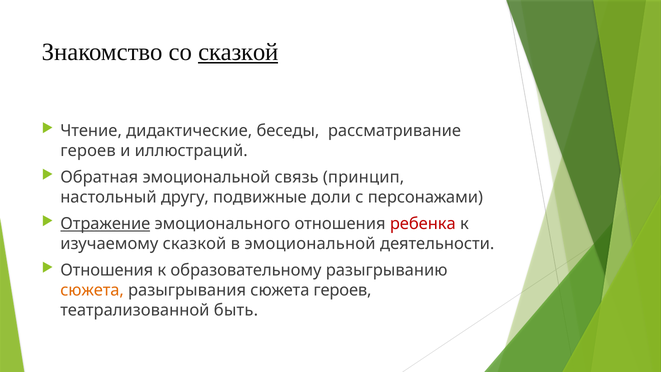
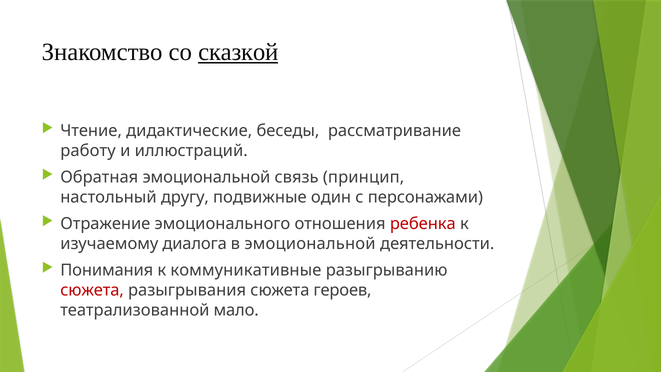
героев: героев -> работу (88, 151)
доли: доли -> один (331, 197)
Отражение underline: present -> none (105, 224)
изучаемому сказкой: сказкой -> диалога (195, 244)
Отношения: Отношения -> Понимания (107, 270)
образовательному: образовательному -> коммуникативные (246, 270)
сюжета colour: orange -> red (92, 290)
быть: быть -> мало (236, 310)
